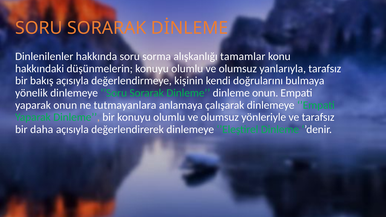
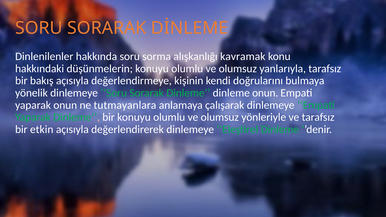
tamamlar: tamamlar -> kavramak (243, 57)
daha: daha -> etkin (42, 129)
